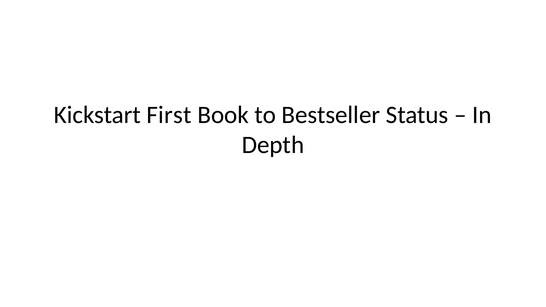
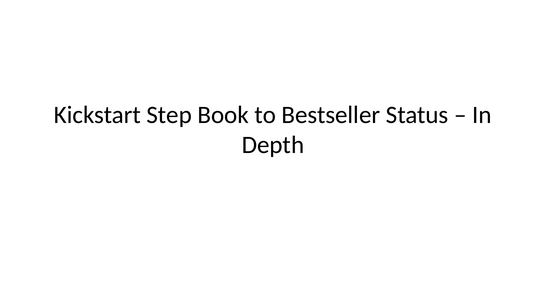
First: First -> Step (169, 115)
